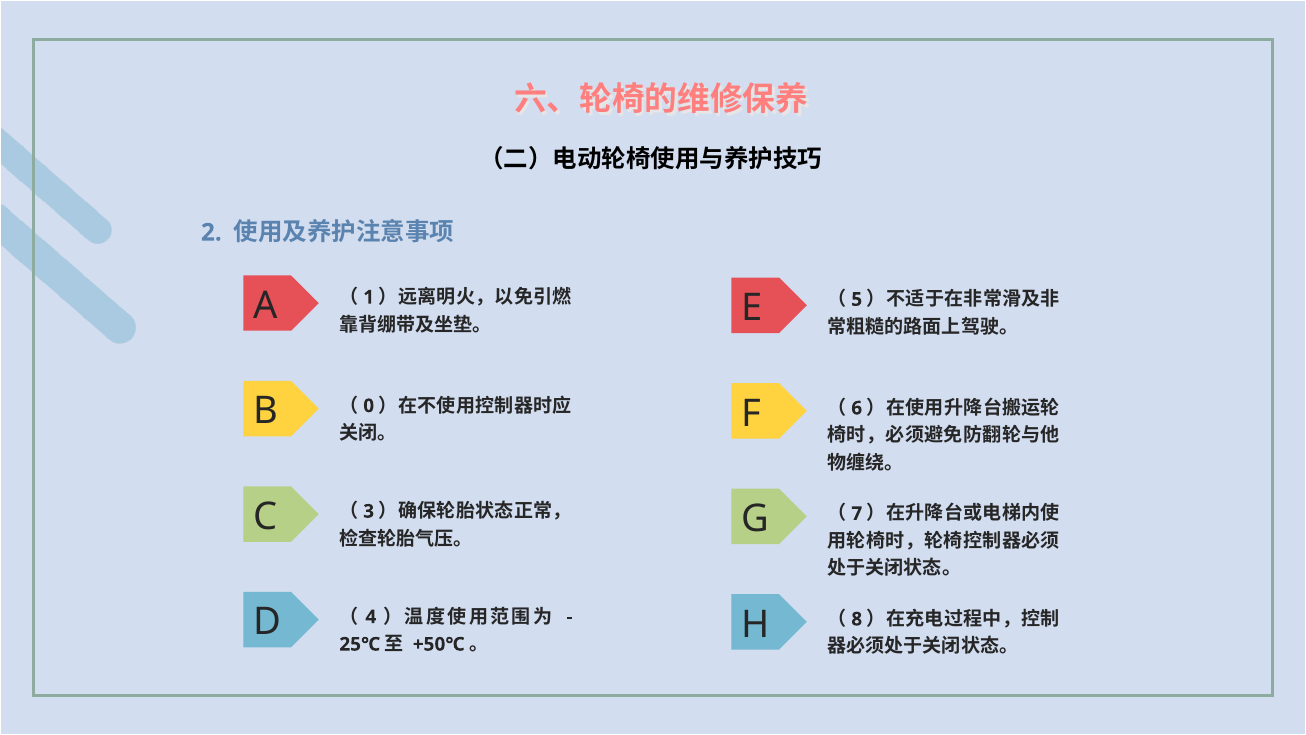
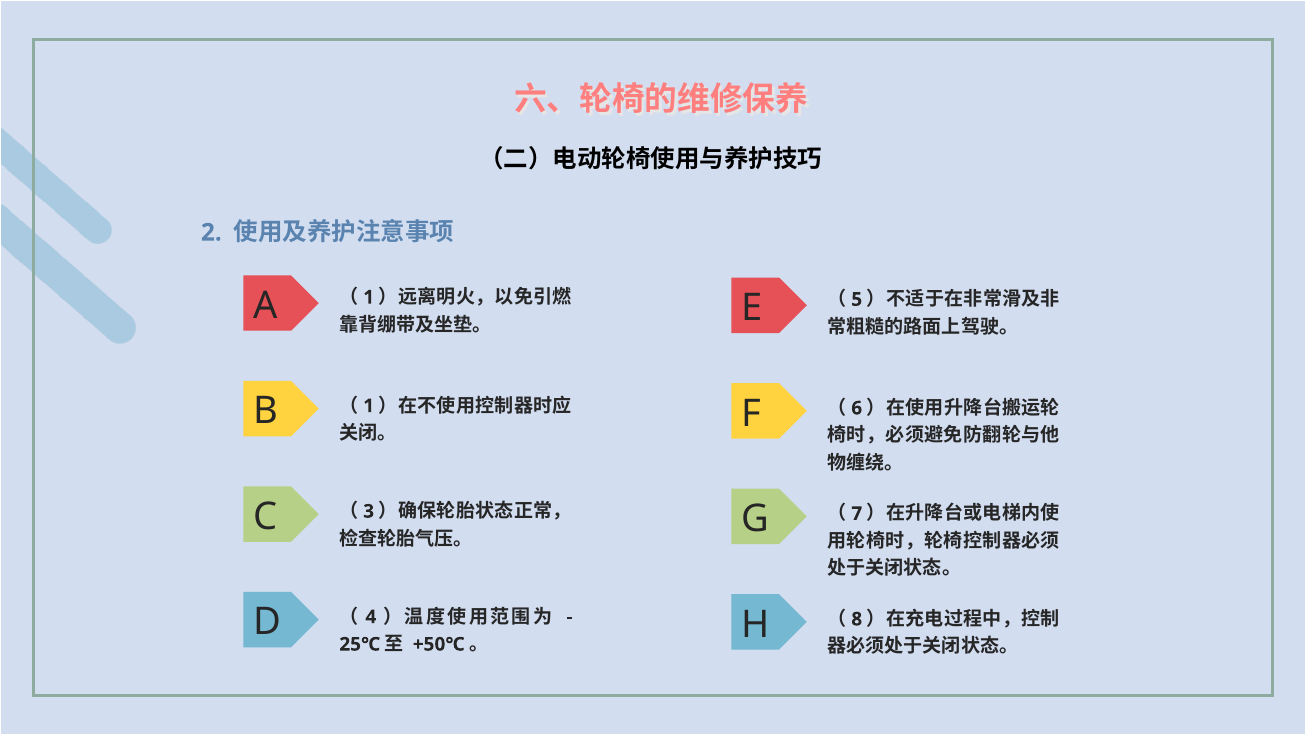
0: 0 -> 1 (369, 406)
